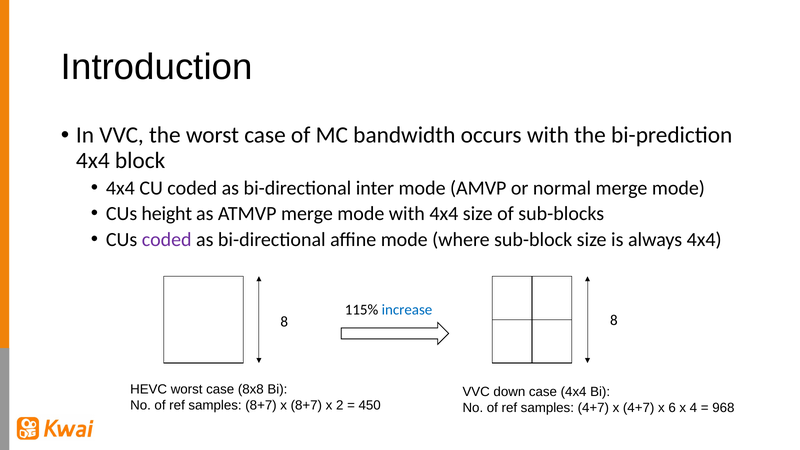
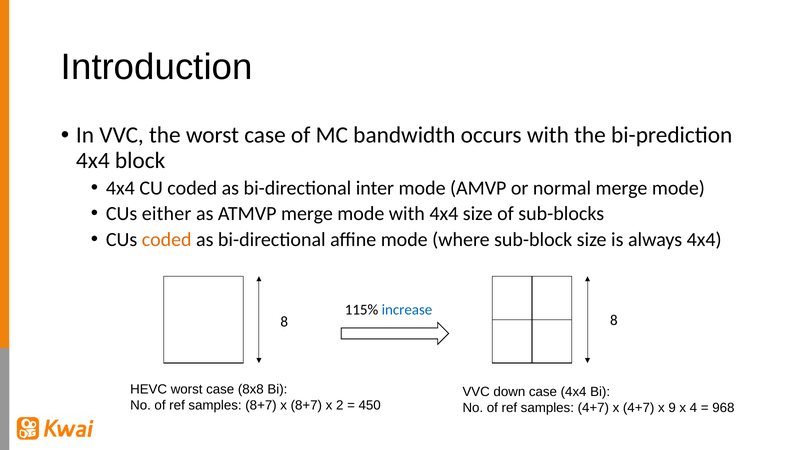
height: height -> either (167, 214)
coded colour: purple -> orange (167, 239)
6: 6 -> 9 (672, 408)
